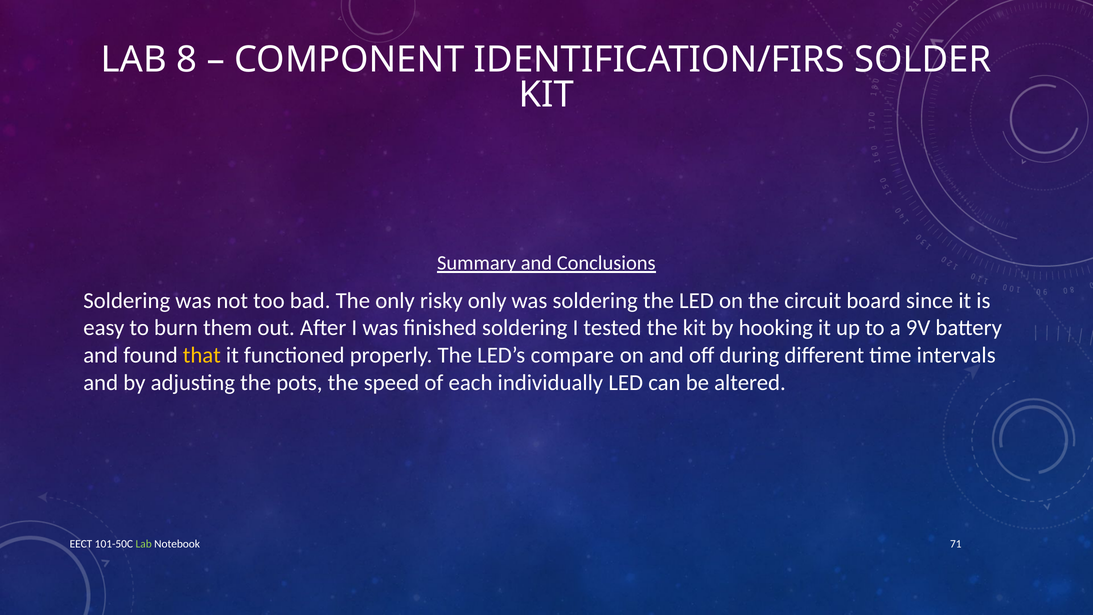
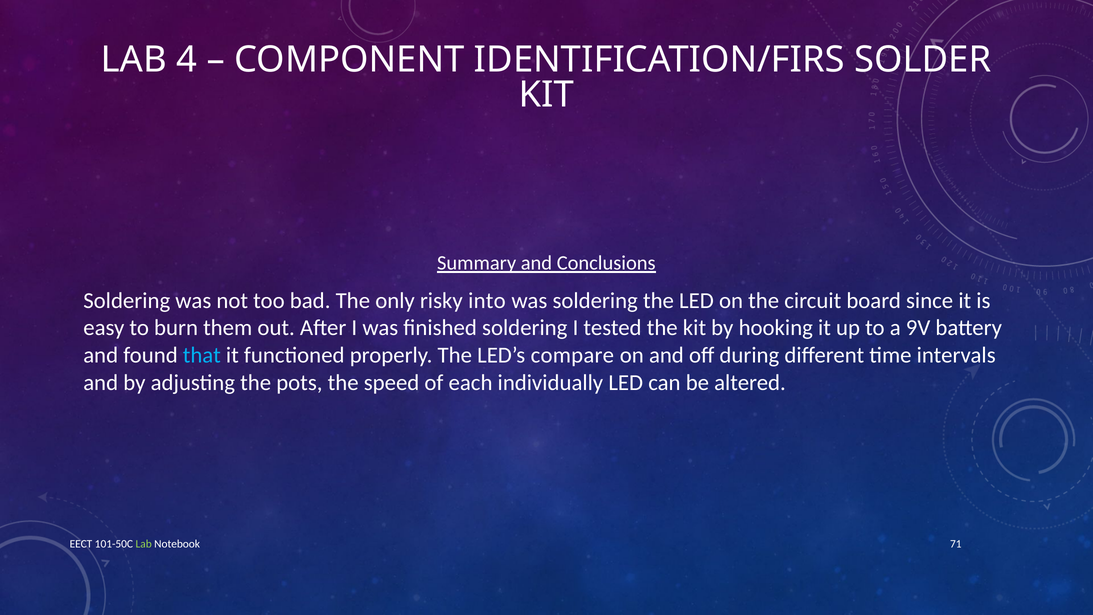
8: 8 -> 4 (187, 60)
risky only: only -> into (487, 300)
that colour: yellow -> light blue (202, 355)
